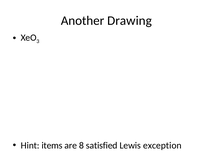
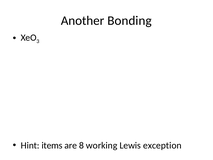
Drawing: Drawing -> Bonding (130, 21)
satisfied: satisfied -> working (102, 145)
